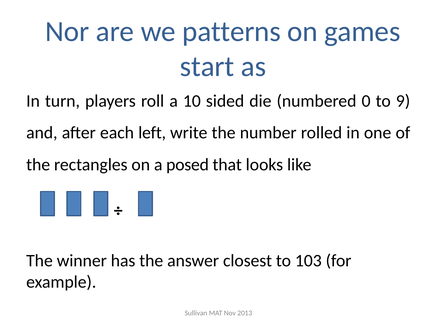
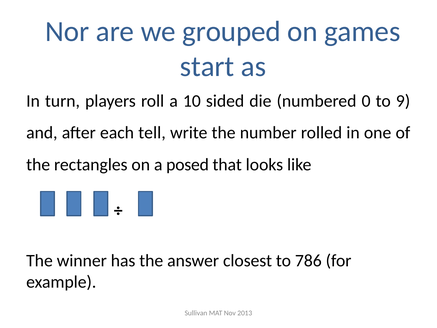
patterns: patterns -> grouped (232, 31)
left: left -> tell (152, 133)
103: 103 -> 786 (308, 261)
